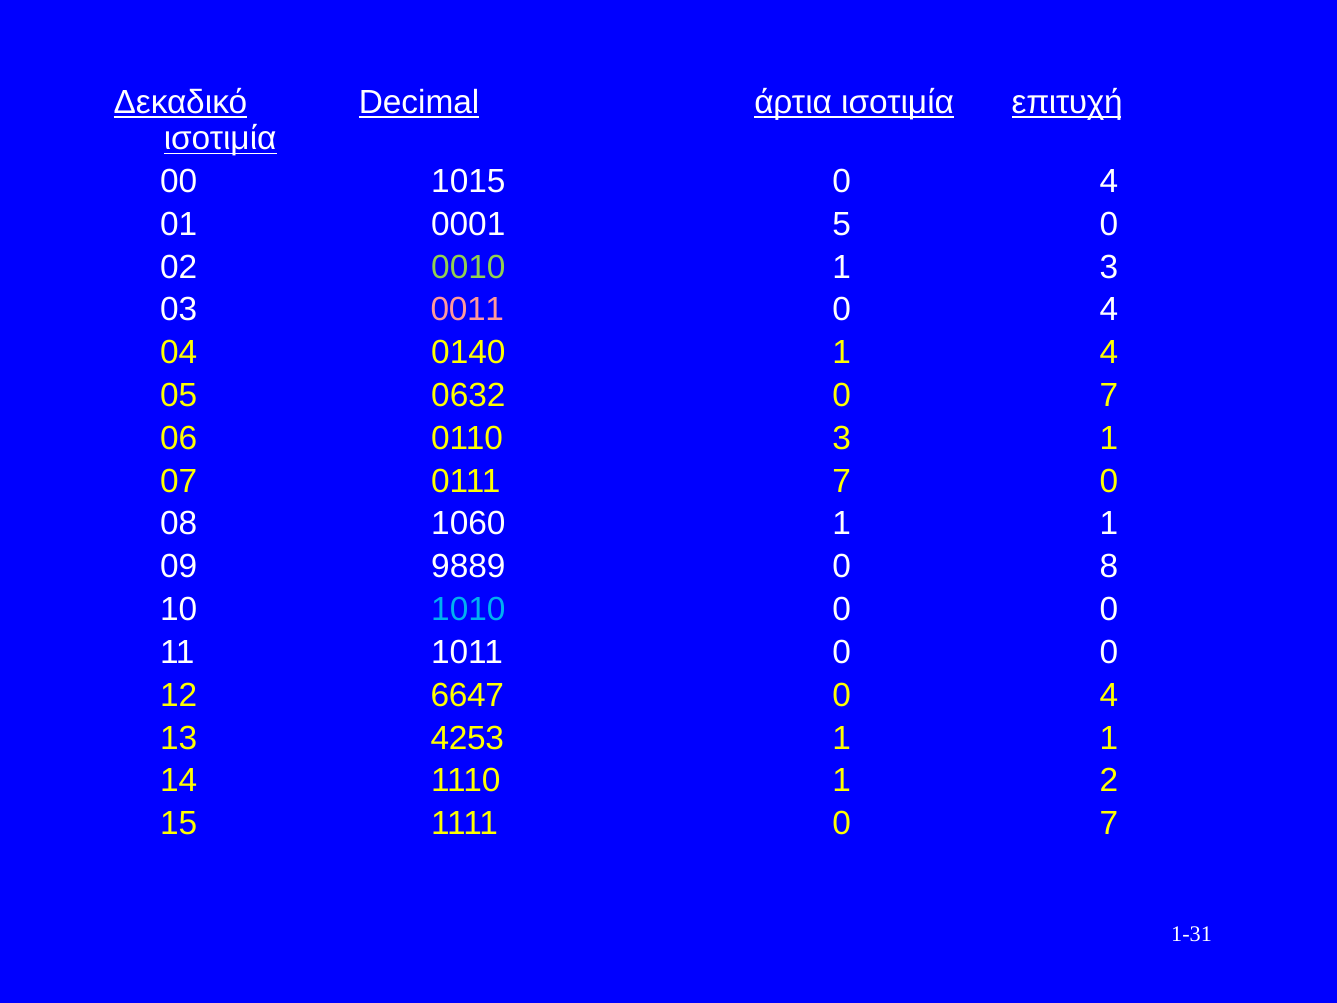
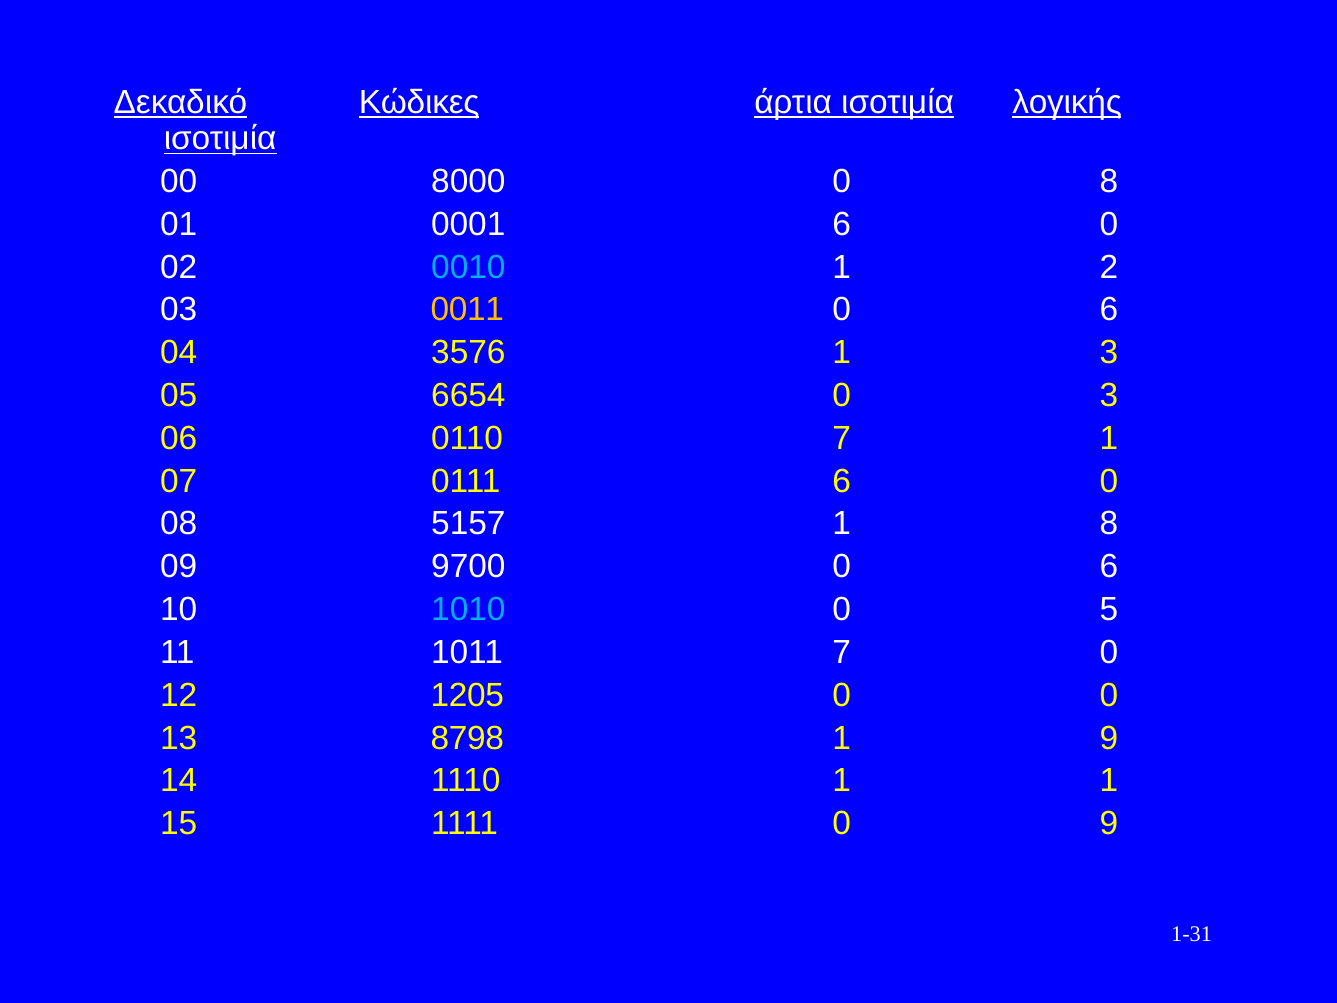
Decimal: Decimal -> Κώδικες (419, 103)
επιτυχή: επιτυχή -> λογικής (1067, 103)
1015: 1015 -> 8000 (468, 181)
4: 4 -> 8 (1109, 181)
0001 5: 5 -> 6 (842, 224)
0010 colour: light green -> light blue (468, 267)
1 3: 3 -> 2 (1109, 267)
0011 colour: pink -> yellow (467, 310)
4: 4 -> 6 (1109, 310)
0140: 0140 -> 3576 (468, 353)
1 4: 4 -> 3 (1109, 353)
0632: 0632 -> 6654 (468, 395)
7: 7 -> 3 (1109, 395)
0110 3: 3 -> 7 (842, 438)
0111 7: 7 -> 6 (842, 481)
1060: 1060 -> 5157 (468, 524)
1: 1 -> 8 (1109, 524)
9889: 9889 -> 9700 (468, 567)
8: 8 -> 6 (1109, 567)
0: 0 -> 5 (1109, 609)
1011 0: 0 -> 7 (842, 652)
6647: 6647 -> 1205 (467, 695)
4: 4 -> 0 (1109, 695)
4253: 4253 -> 8798 (467, 738)
1: 1 -> 9 (1109, 738)
1 2: 2 -> 1 (1109, 781)
1111 0 7: 7 -> 9 (1109, 823)
